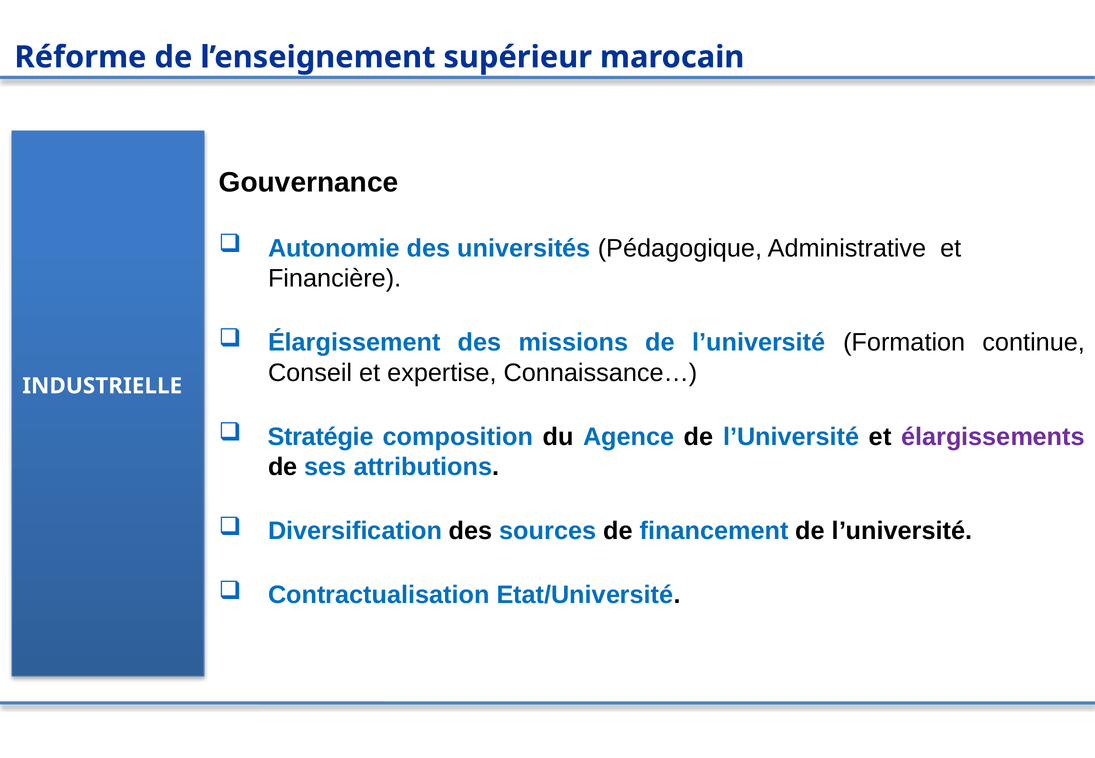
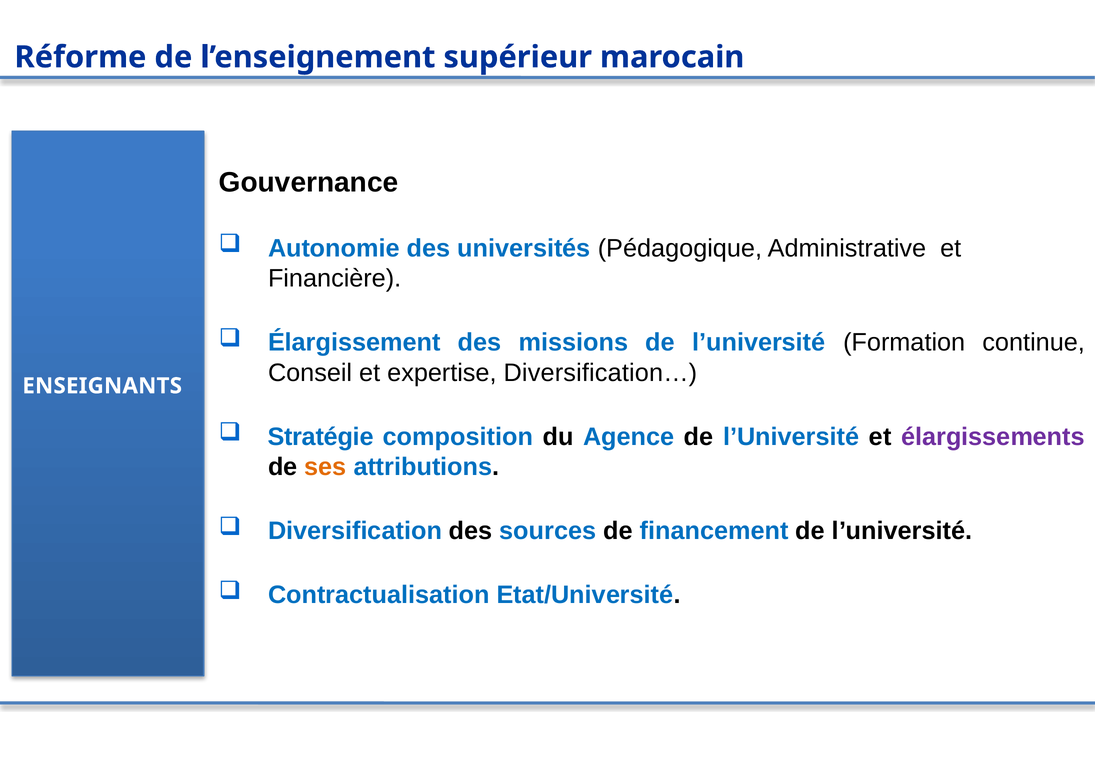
Connaissance…: Connaissance… -> Diversification… (600, 373)
INDUSTRIELLE: INDUSTRIELLE -> ENSEIGNANTS (102, 386)
ses colour: blue -> orange (325, 467)
